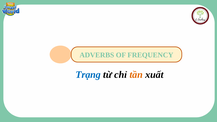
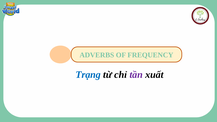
tần colour: orange -> purple (136, 75)
